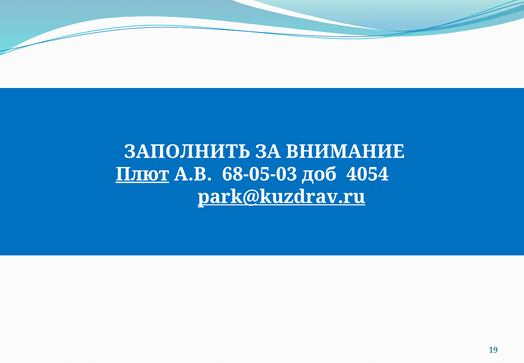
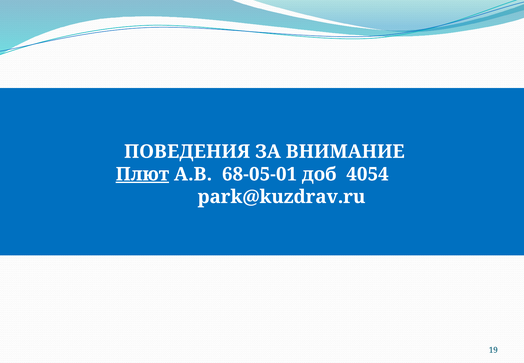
ЗАПОЛНИТЬ: ЗАПОЛНИТЬ -> ПОВЕДЕНИЯ (187, 152)
68-05-03: 68-05-03 -> 68-05-01 (260, 174)
park@kuzdrav.ru underline: present -> none (281, 197)
